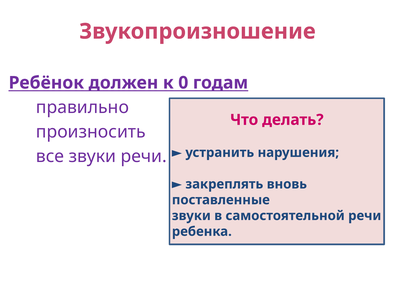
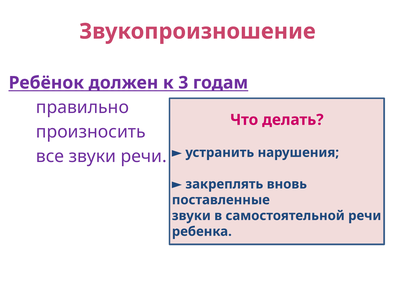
0: 0 -> 3 (183, 83)
